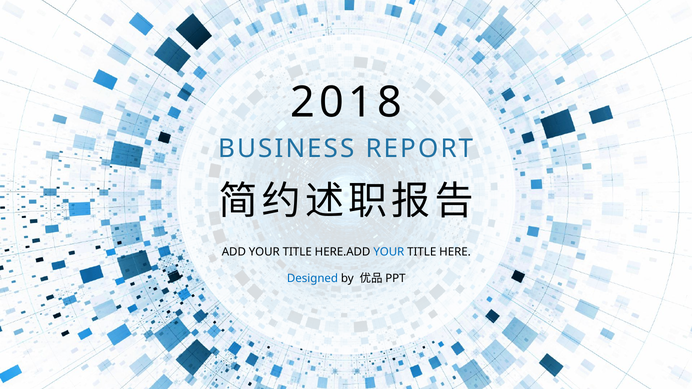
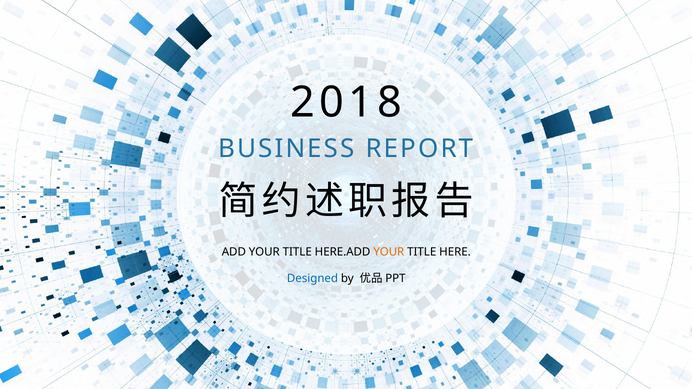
YOUR colour: blue -> orange (389, 252)
